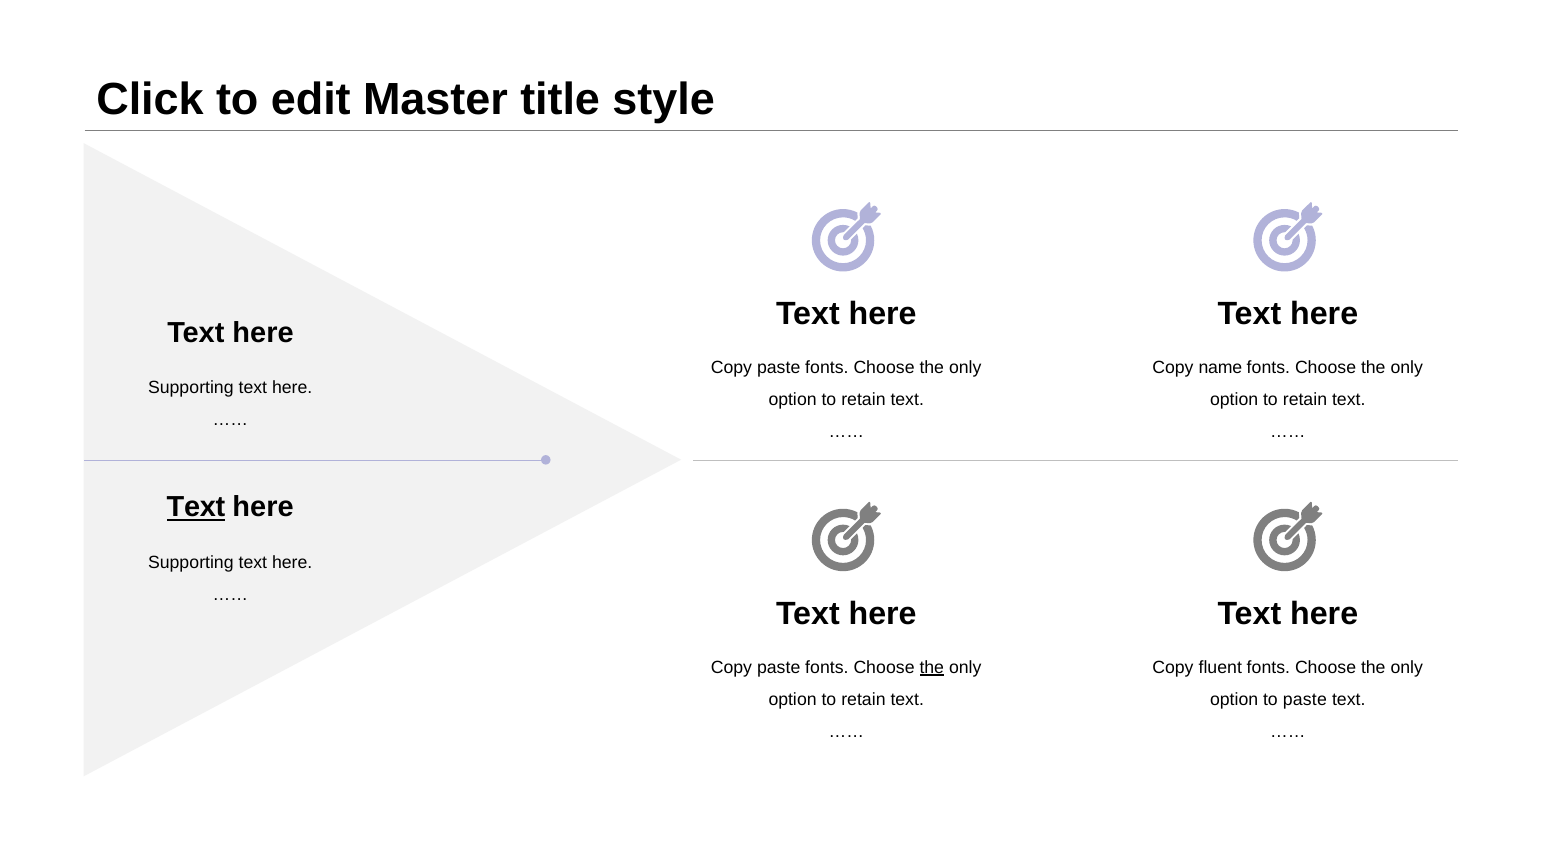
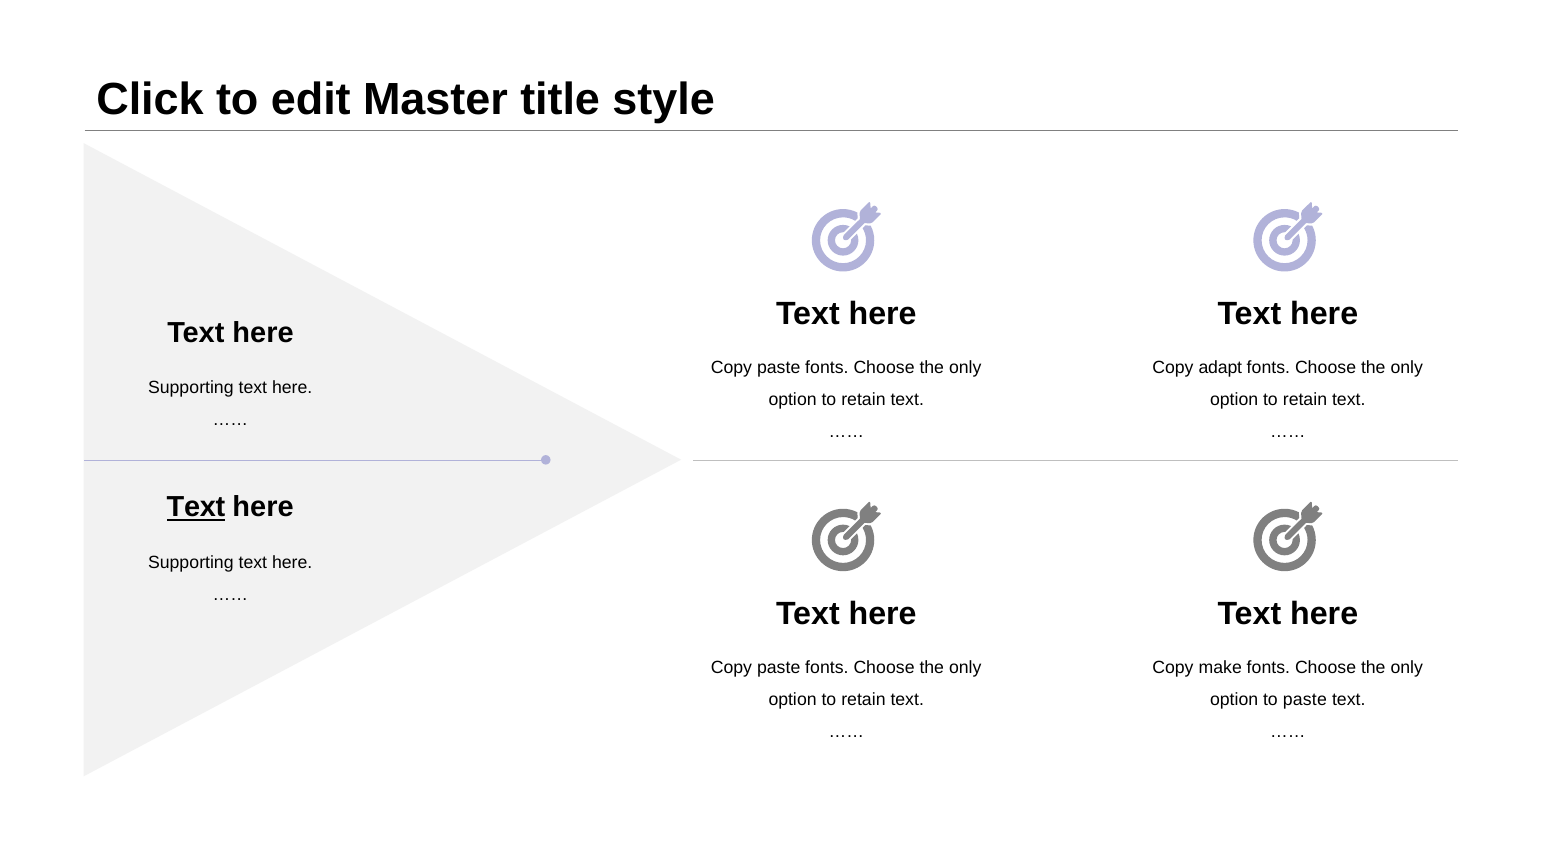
name: name -> adapt (1220, 368)
the underline: present -> none (932, 667)
fluent: fluent -> make (1220, 667)
